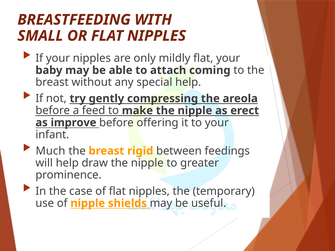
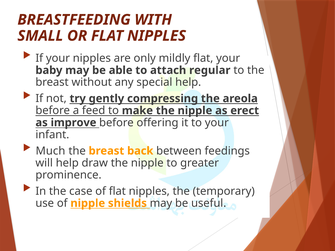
coming: coming -> regular (210, 70)
rigid: rigid -> back (140, 151)
